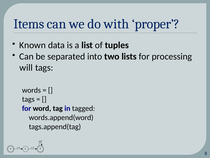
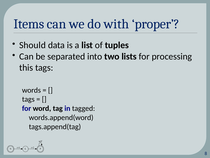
Known: Known -> Should (33, 45)
will: will -> this (26, 68)
